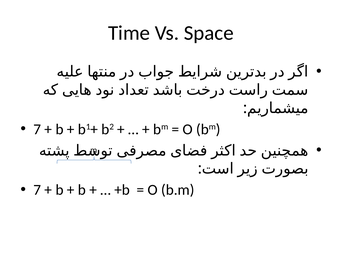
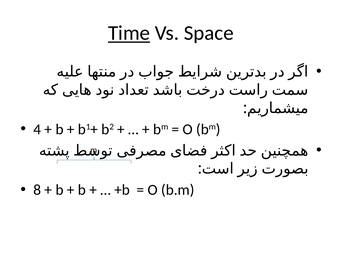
Time underline: none -> present (129, 33)
7: 7 -> 4 (37, 130)
7: 7 -> 8 (37, 190)
